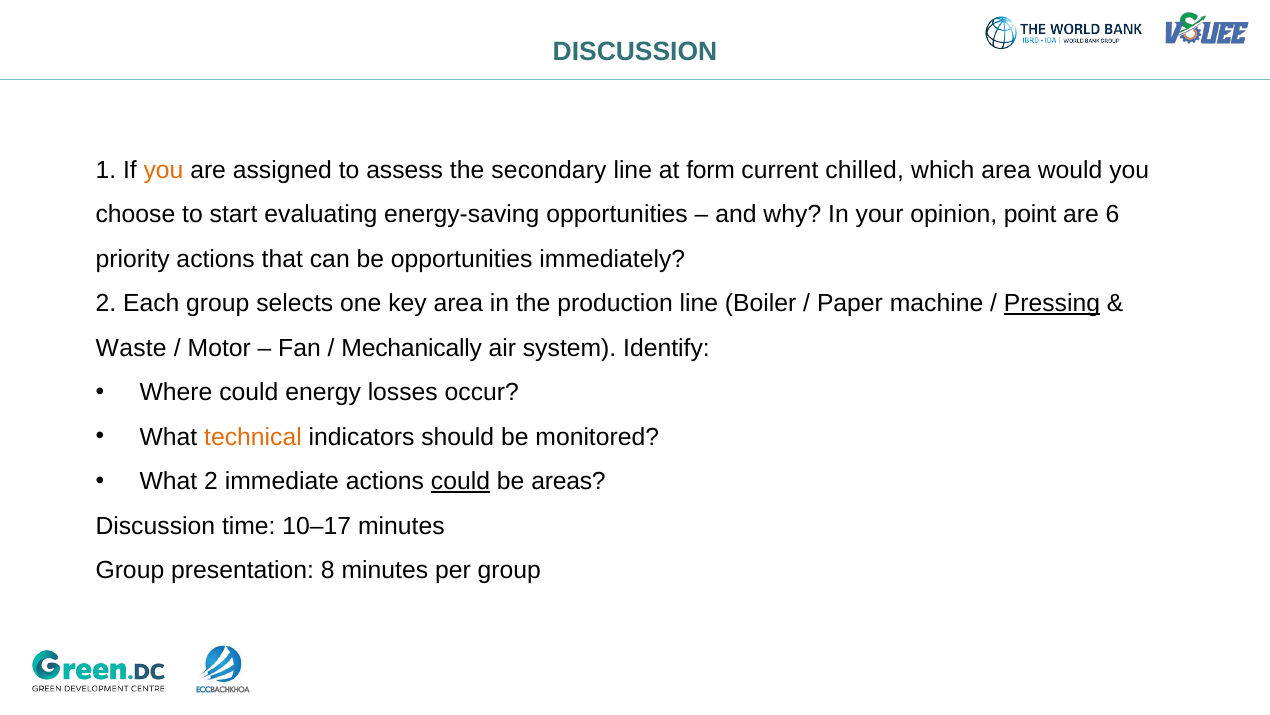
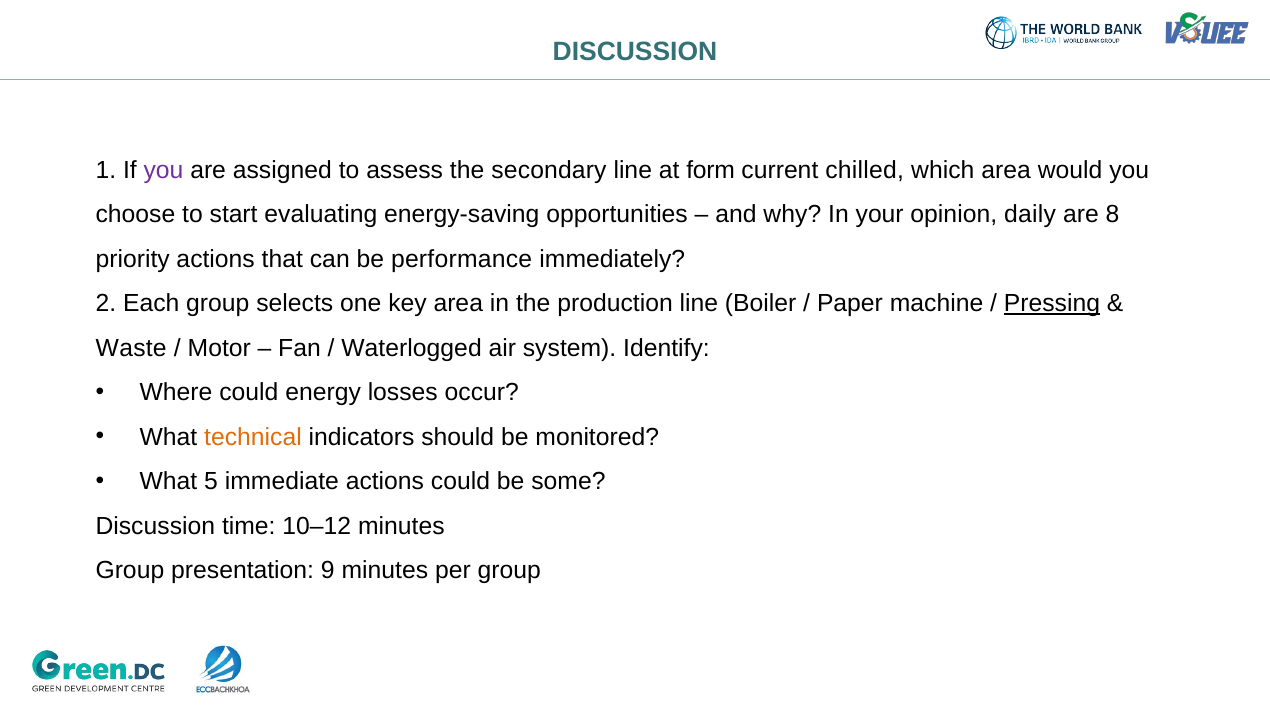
you colour: orange -> purple (163, 170)
point: point -> daily (1030, 214)
6: 6 -> 8 (1113, 214)
be opportunities: opportunities -> performance (462, 259)
Mechanically: Mechanically -> Waterlogged (412, 348)
What 2: 2 -> 5 (211, 481)
could underline: present -> none (461, 481)
areas: areas -> some (568, 481)
10–17: 10–17 -> 10–12 (317, 526)
8: 8 -> 9 (328, 570)
